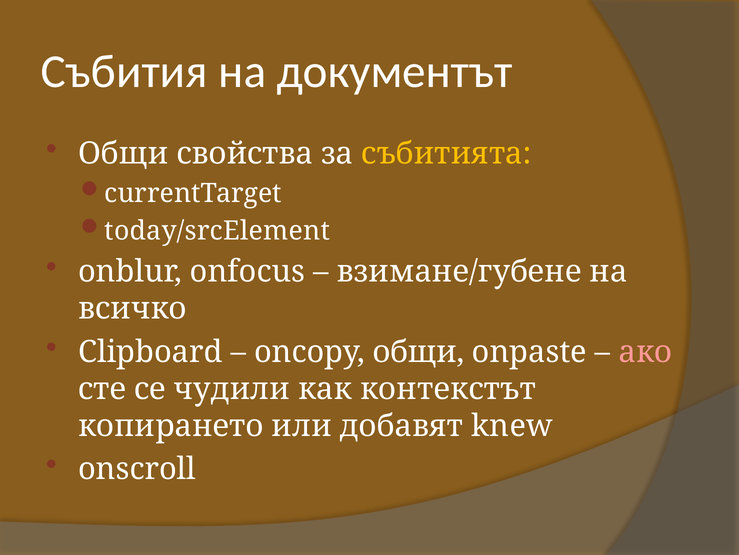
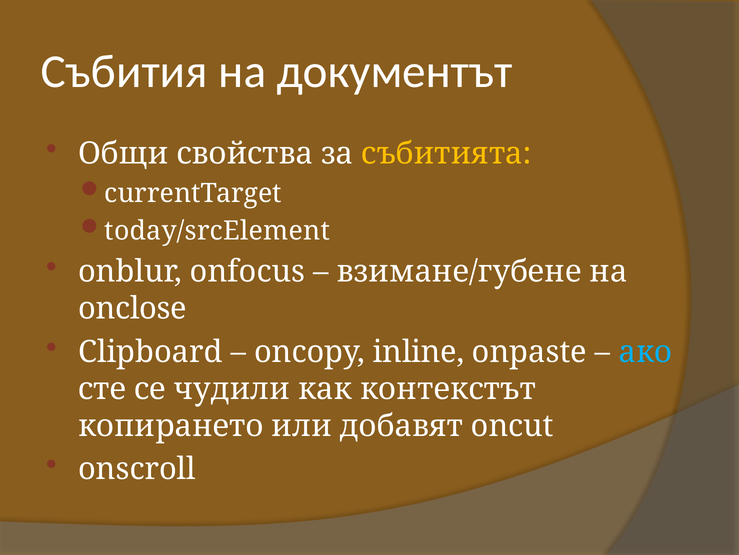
всичко: всичко -> onclose (133, 308)
oncopy общи: общи -> inline (419, 351)
ако colour: pink -> light blue (645, 351)
knew: knew -> oncut (512, 425)
